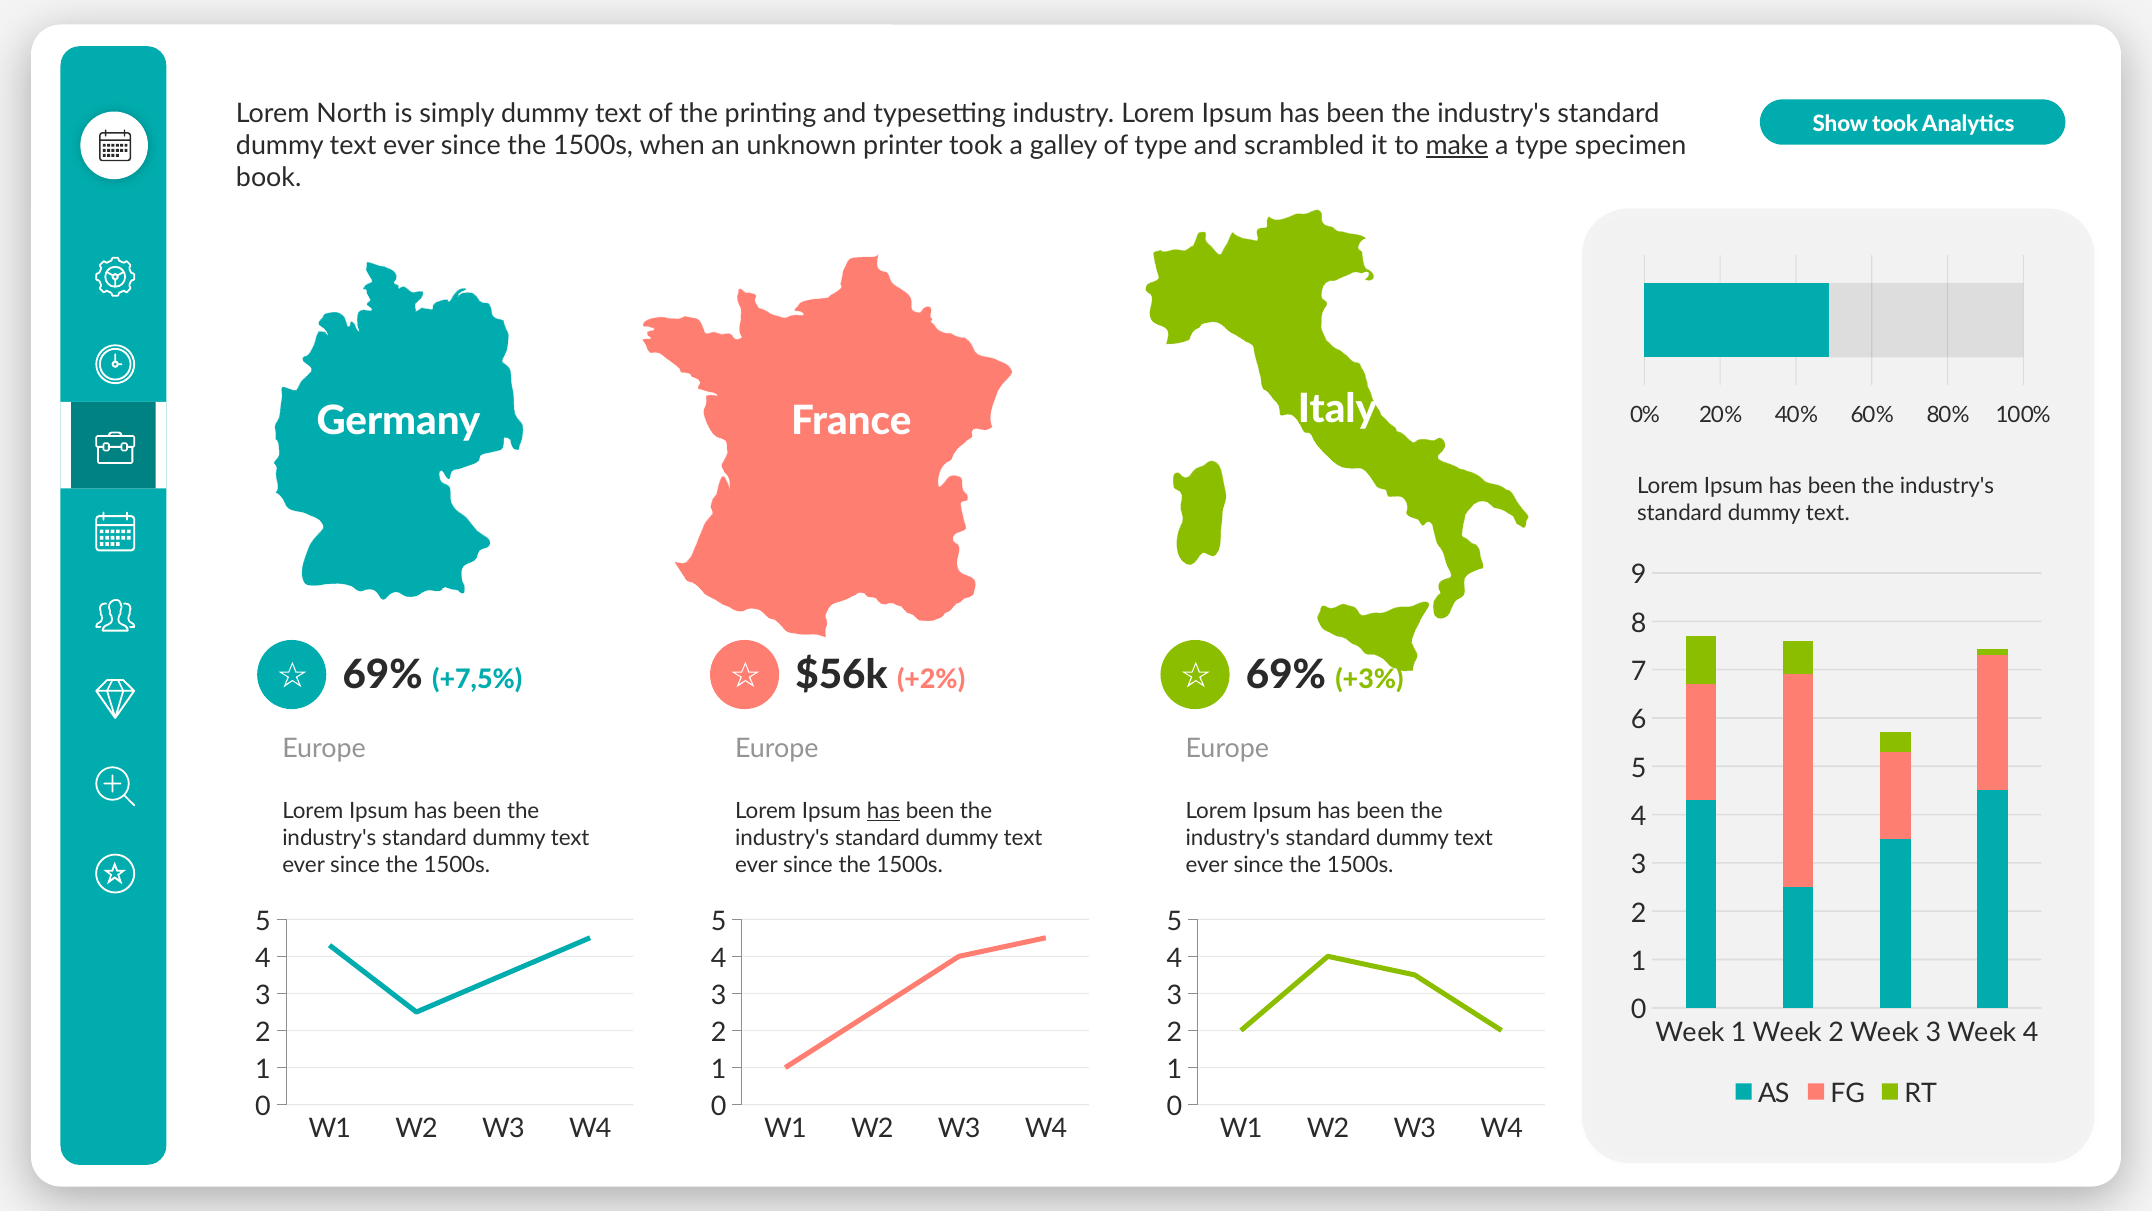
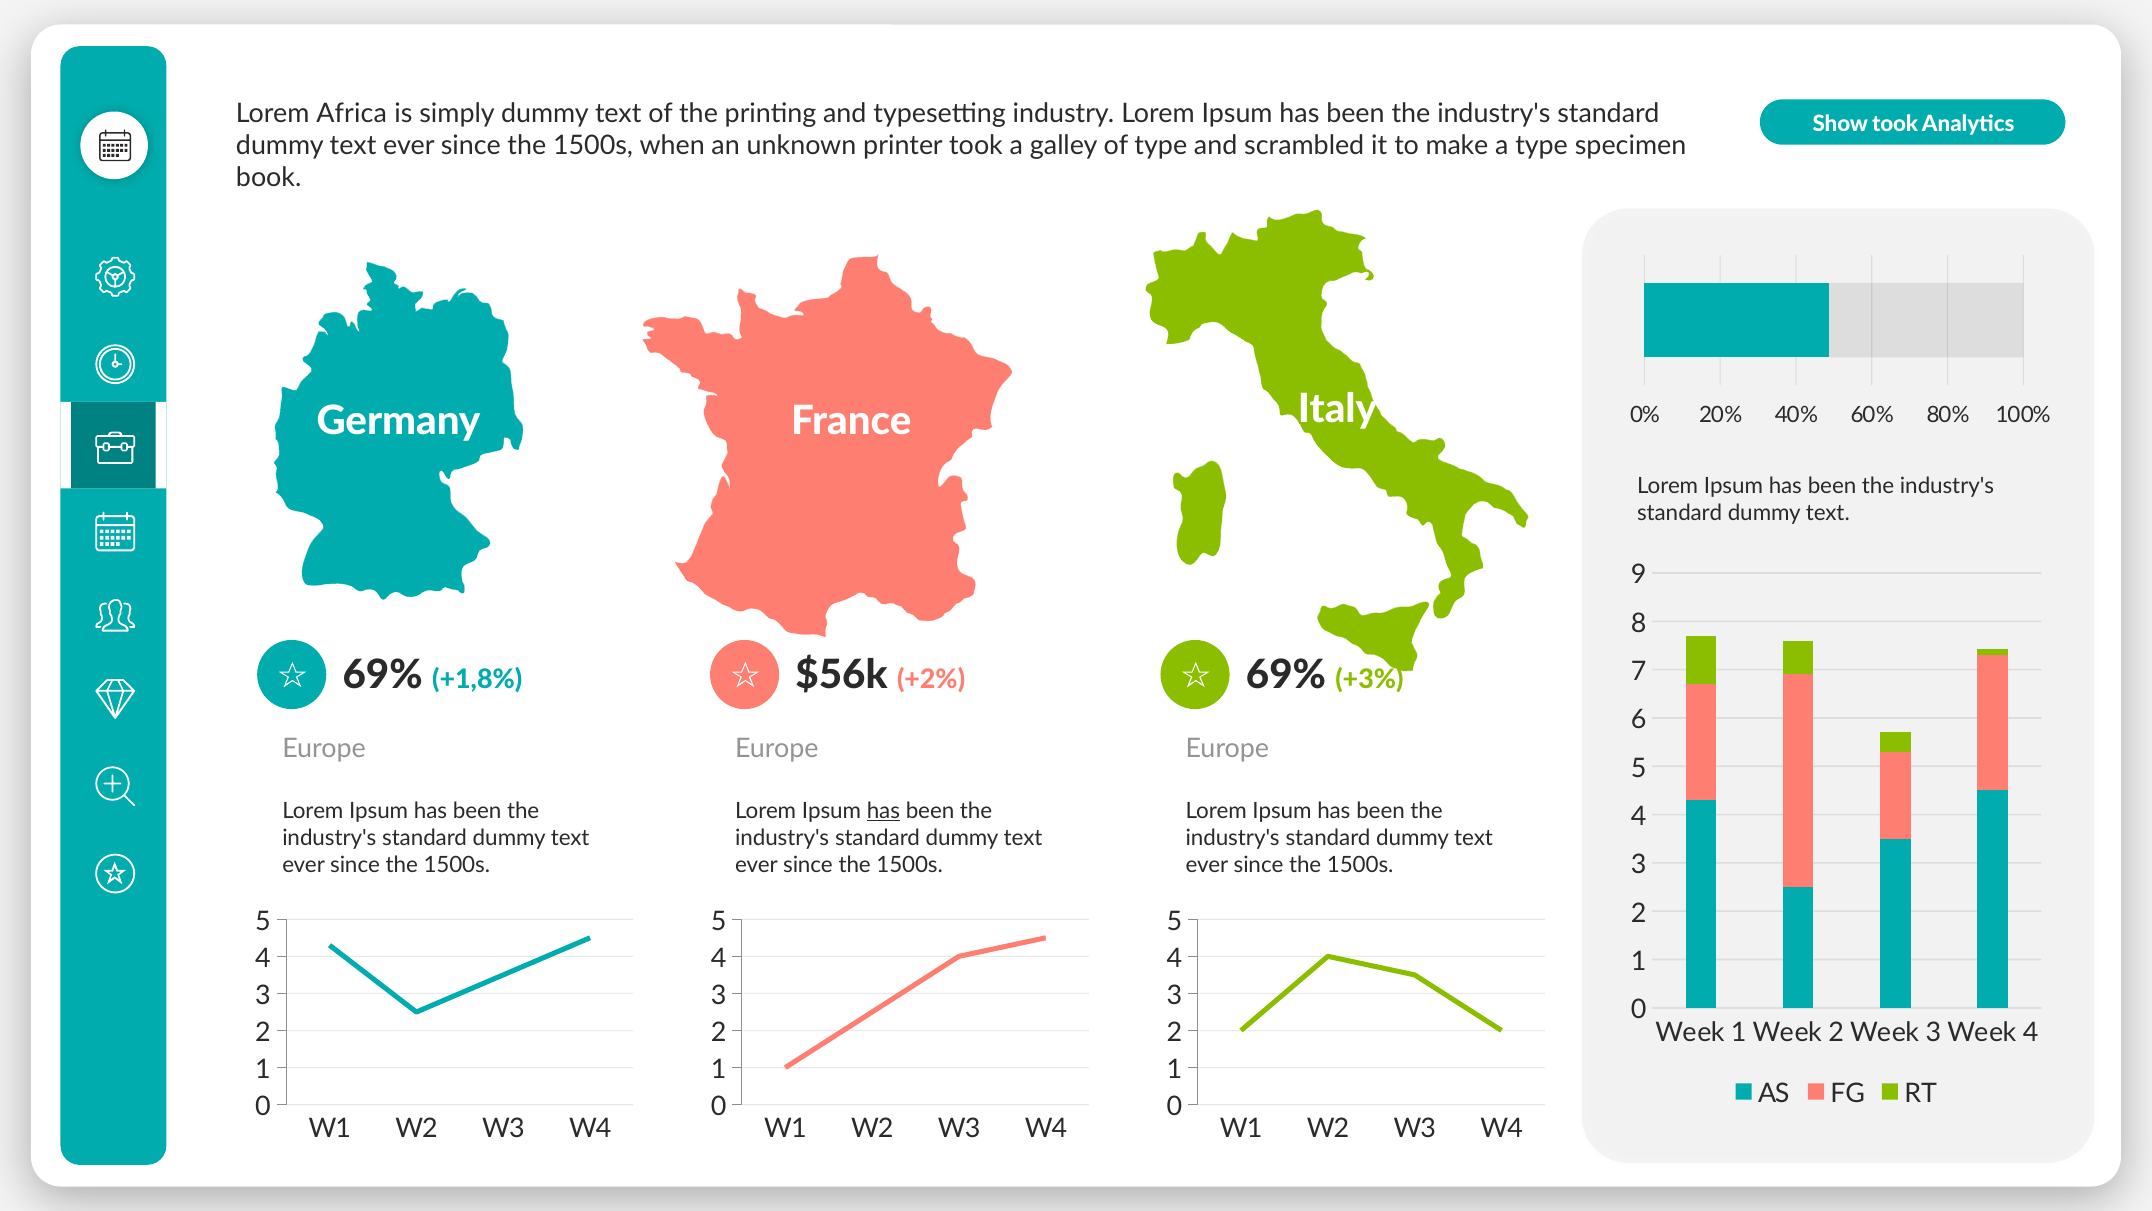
North: North -> Africa (352, 113)
make underline: present -> none (1457, 146)
+7,5%: +7,5% -> +1,8% (477, 680)
